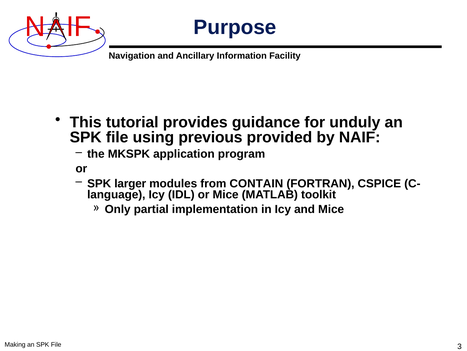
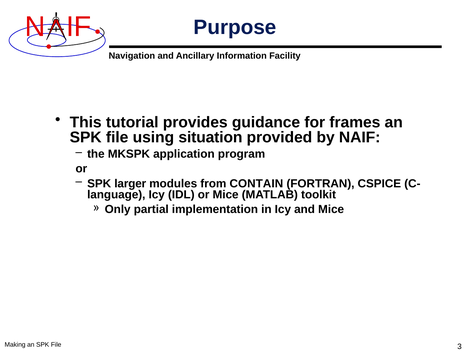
unduly: unduly -> frames (355, 122)
previous: previous -> situation (210, 137)
